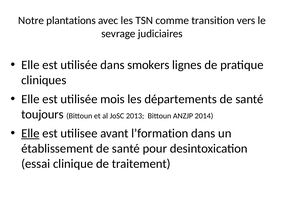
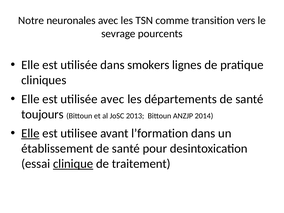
plantations: plantations -> neuronales (71, 20)
judiciaires: judiciaires -> pourcents (160, 34)
utilisée mois: mois -> avec (112, 99)
clinique underline: none -> present (73, 164)
